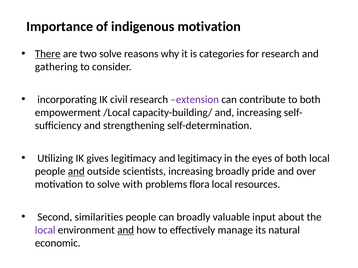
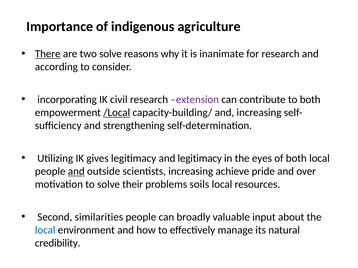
indigenous motivation: motivation -> agriculture (209, 27)
categories: categories -> inanimate (222, 54)
gathering: gathering -> according (56, 67)
/Local underline: none -> present (117, 113)
increasing broadly: broadly -> achieve (232, 172)
with: with -> their (133, 185)
flora: flora -> soils (199, 185)
local colour: purple -> blue (45, 230)
and underline: present -> none (126, 230)
economic: economic -> credibility (58, 244)
